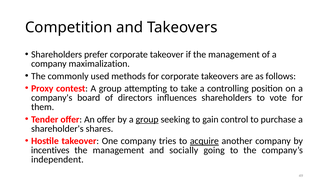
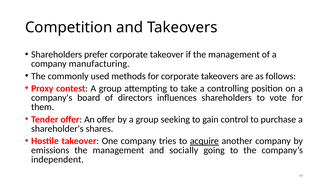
maximalization: maximalization -> manufacturing (99, 64)
group underline: present -> none (147, 120)
incentives: incentives -> emissions (50, 151)
